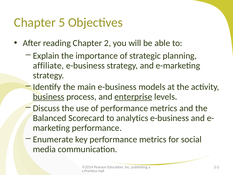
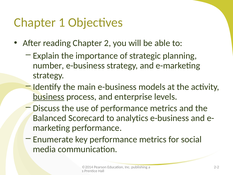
5: 5 -> 1 (62, 22)
affiliate: affiliate -> number (48, 65)
enterprise underline: present -> none (133, 97)
